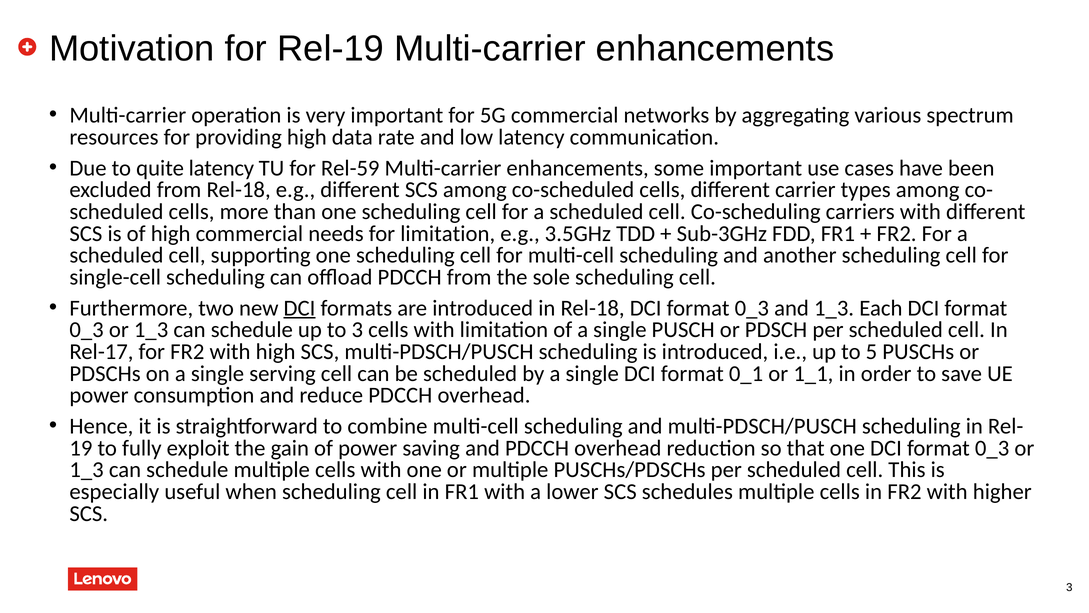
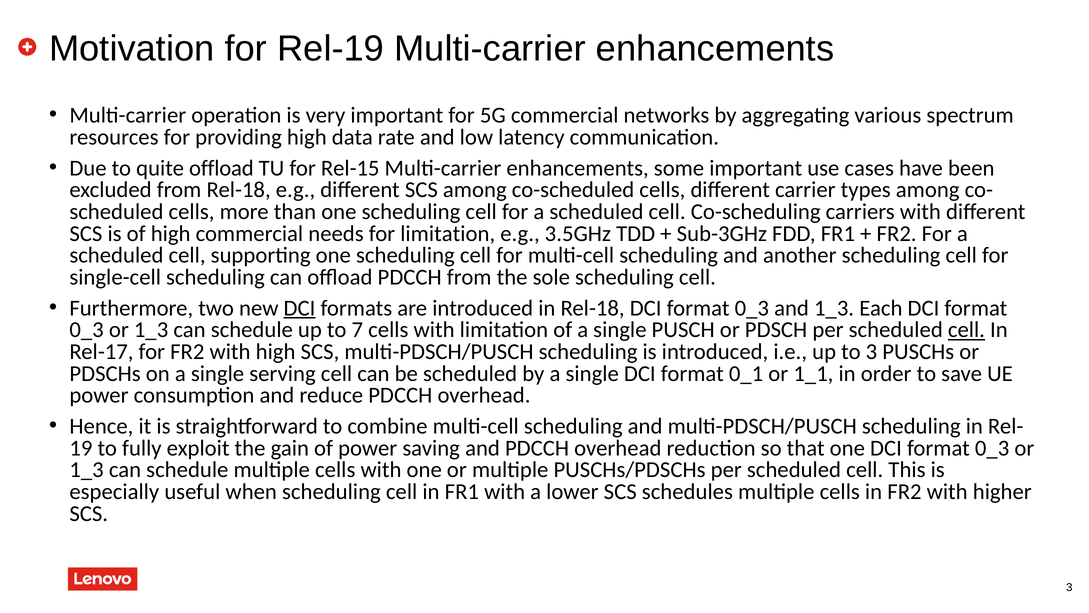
quite latency: latency -> offload (221, 168)
Rel-59: Rel-59 -> Rel-15 (350, 168)
to 3: 3 -> 7 (357, 330)
cell underline: none -> present (966, 330)
to 5: 5 -> 3 (871, 352)
